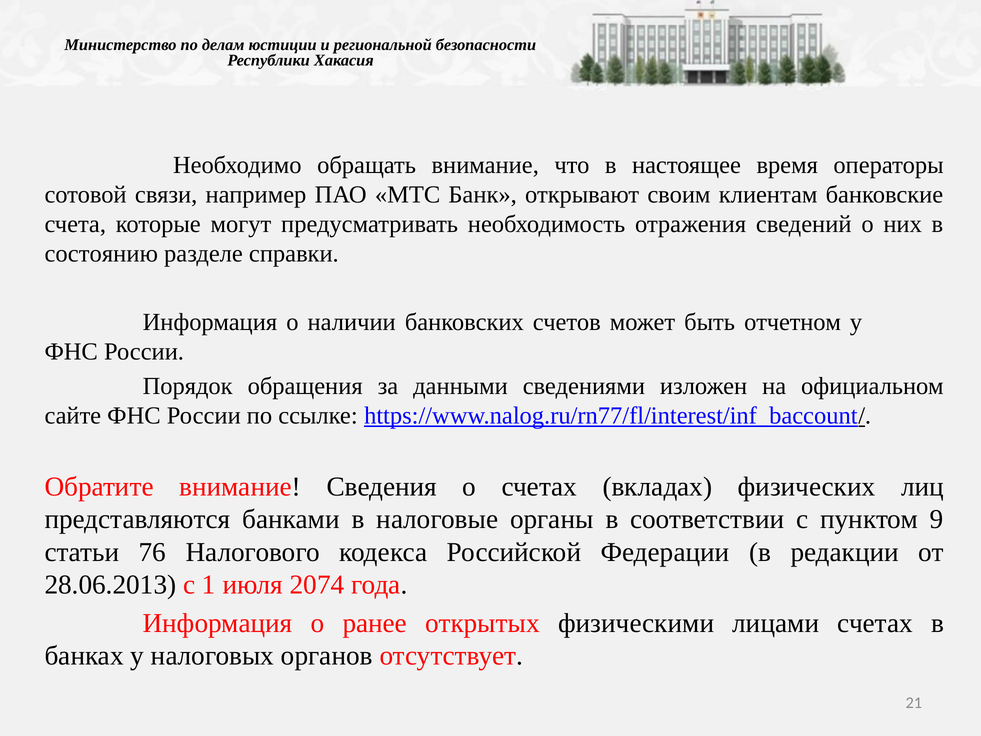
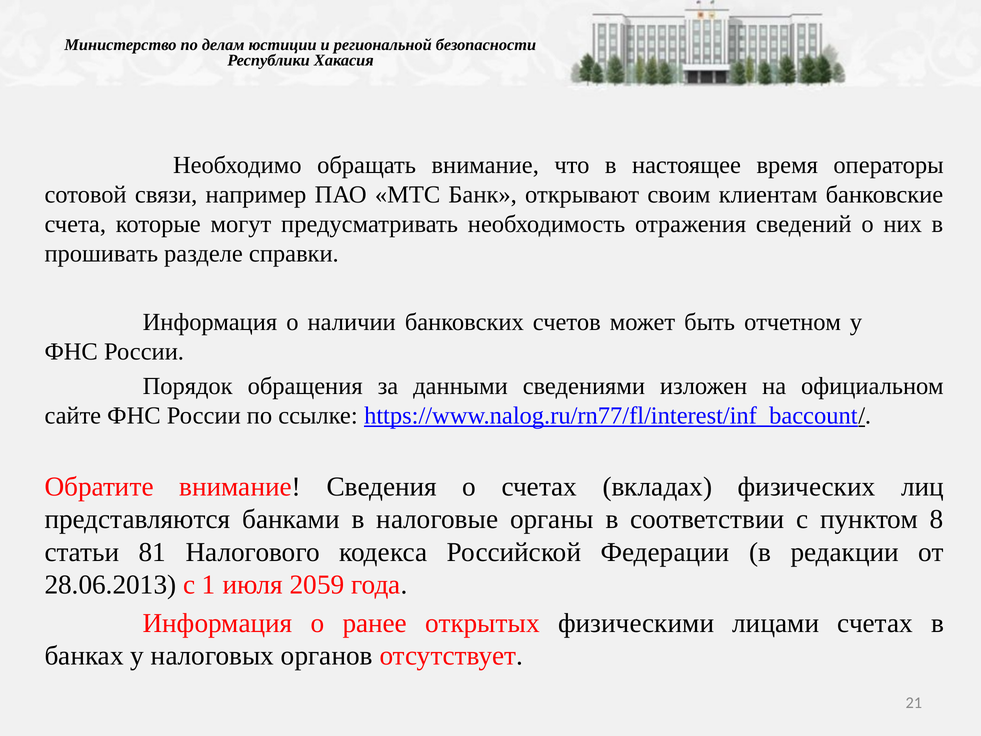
состоянию: состоянию -> прошивать (101, 254)
9: 9 -> 8 (937, 519)
76: 76 -> 81 (152, 552)
2074: 2074 -> 2059 (317, 585)
